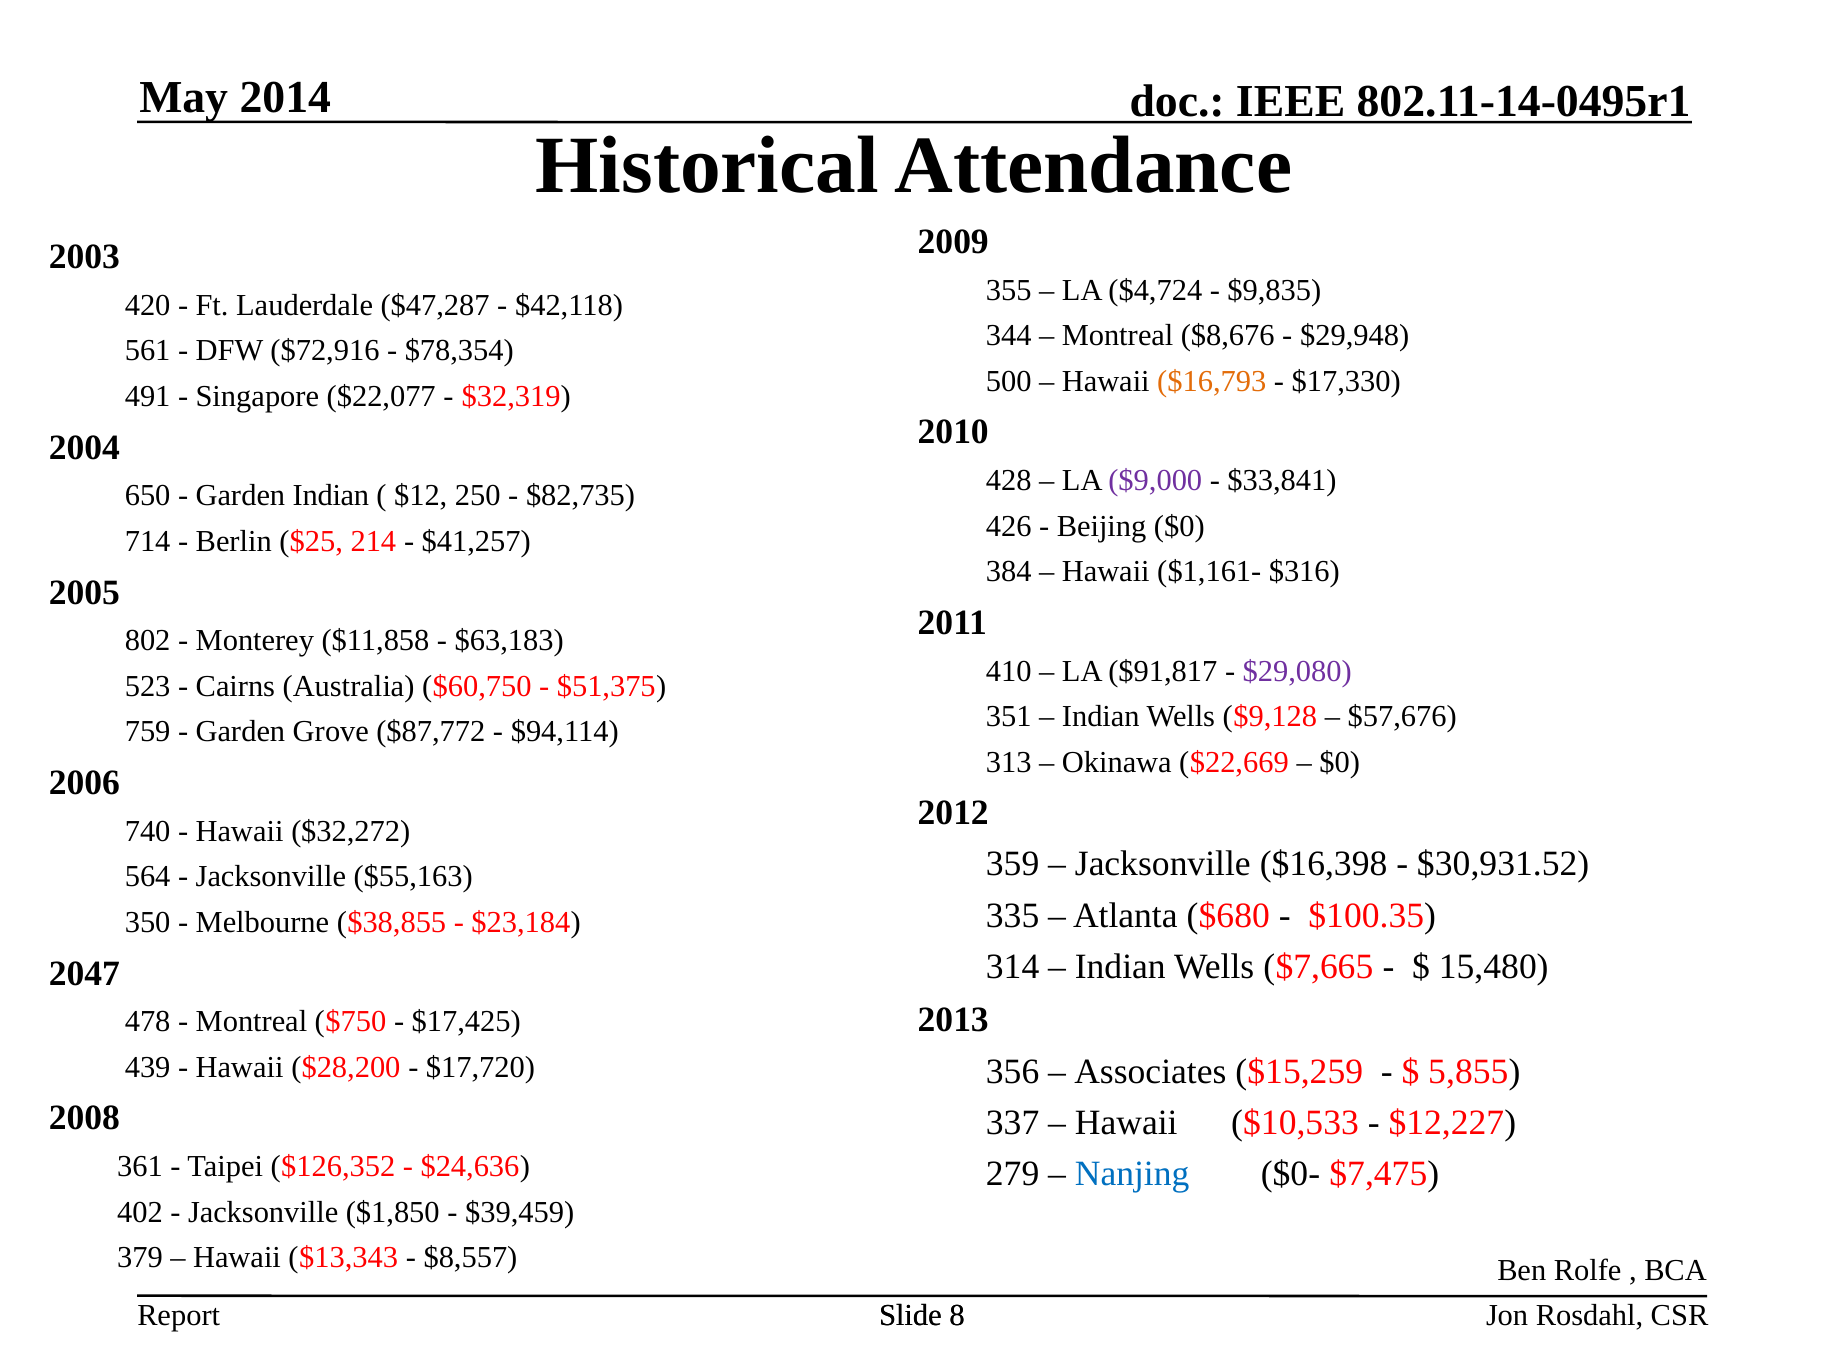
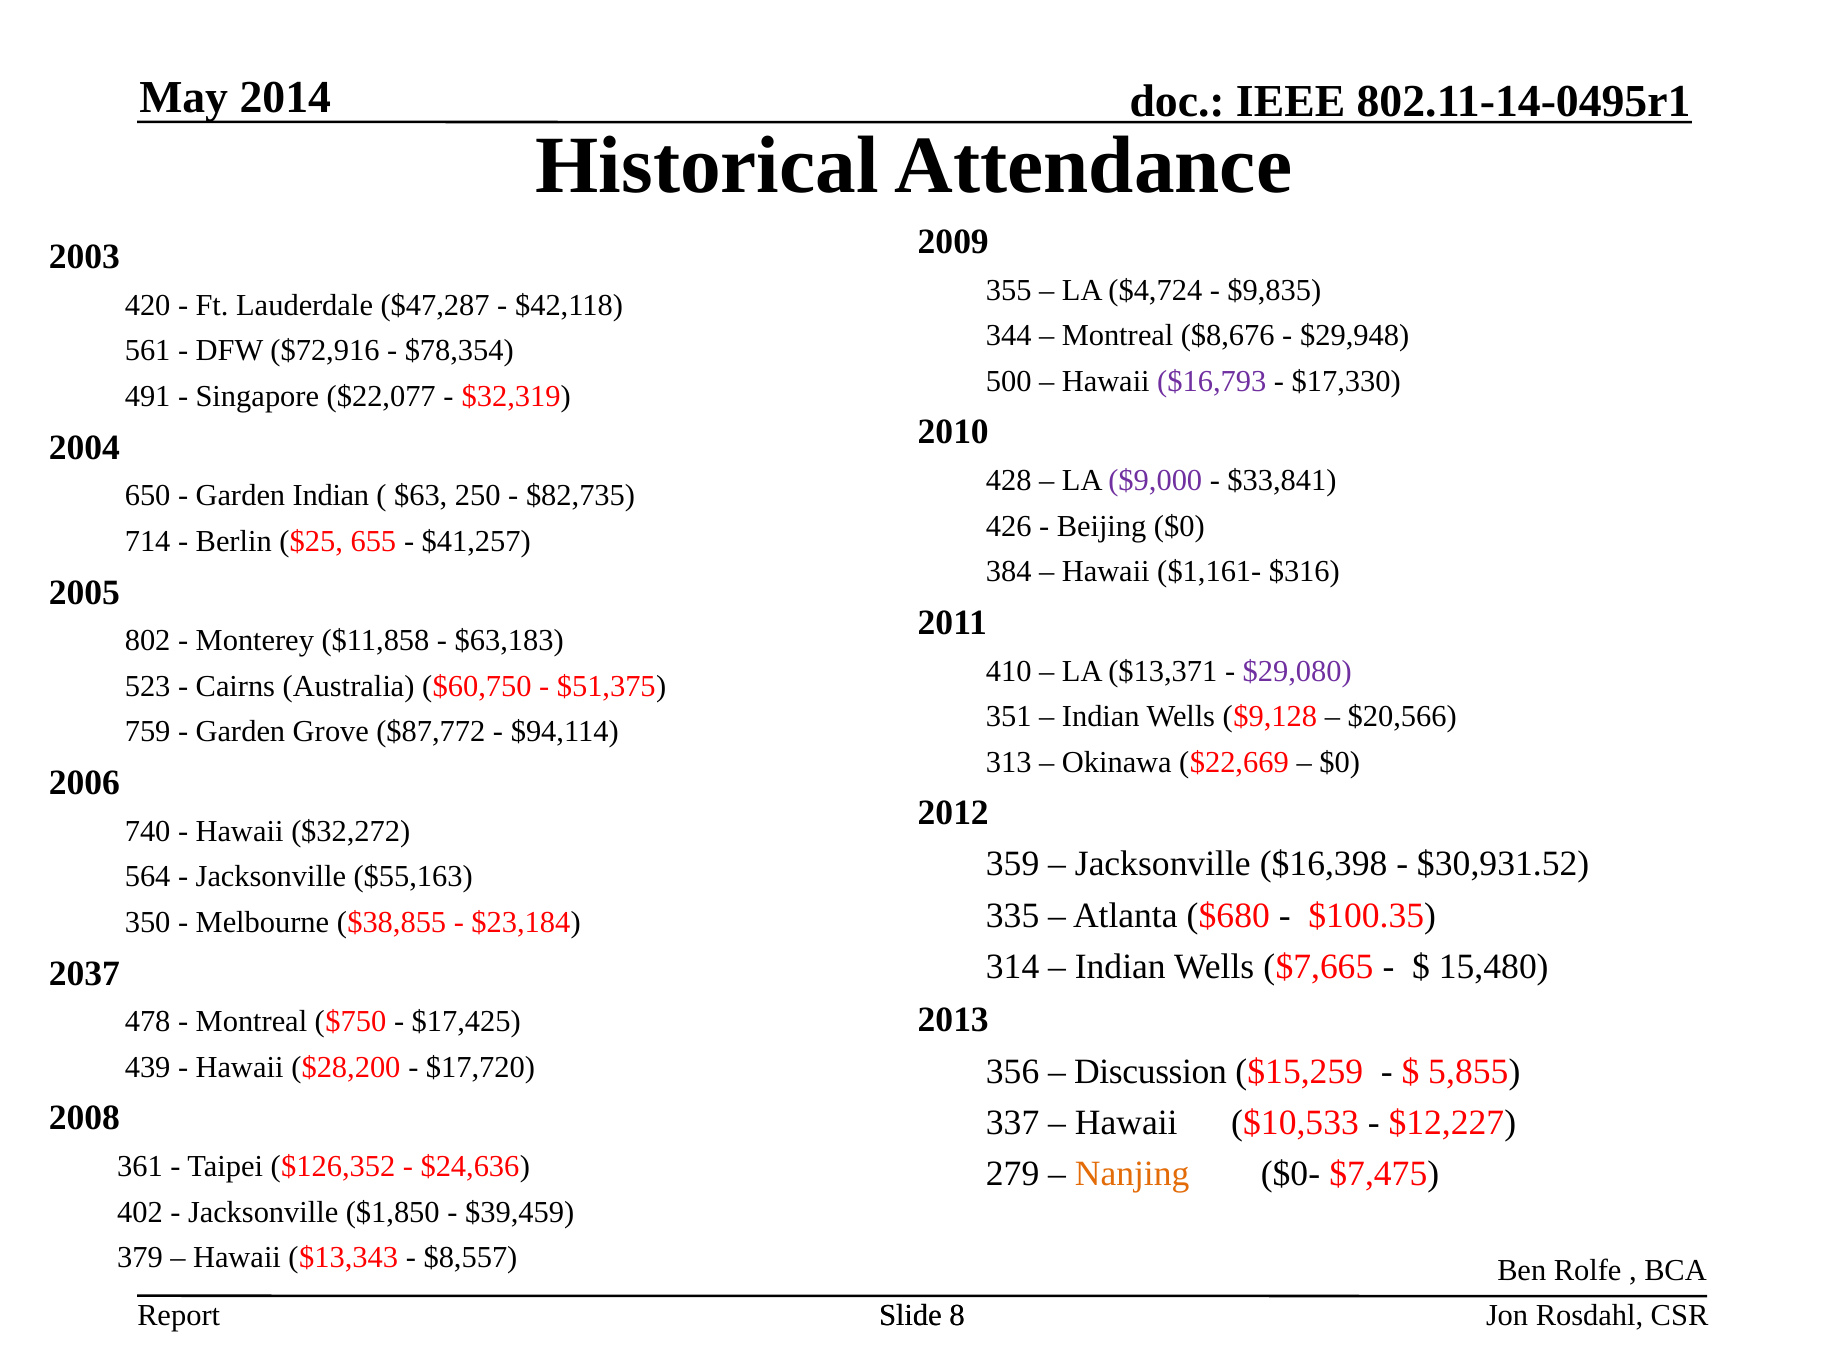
$16,793 colour: orange -> purple (1212, 381)
$12: $12 -> $63 (421, 496)
214: 214 -> 655 (373, 541)
$91,817: $91,817 -> $13,371 (1163, 671)
$57,676: $57,676 -> $20,566 (1402, 717)
2047: 2047 -> 2037 (84, 973)
Associates: Associates -> Discussion (1151, 1071)
Nanjing colour: blue -> orange (1132, 1173)
